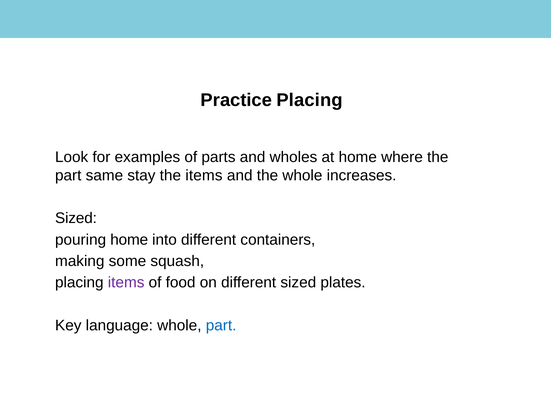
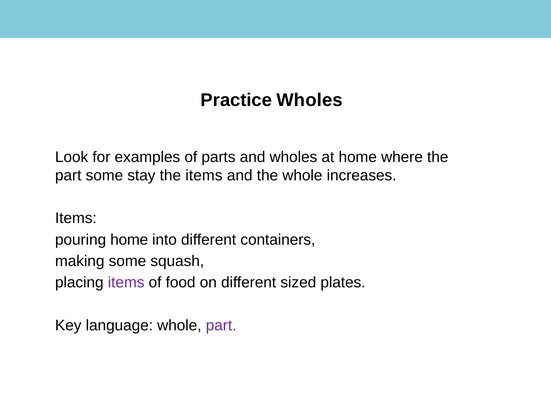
Practice Placing: Placing -> Wholes (310, 100)
part same: same -> some (104, 175)
Sized: Sized -> Items (76, 218)
part colour: blue -> purple (221, 326)
